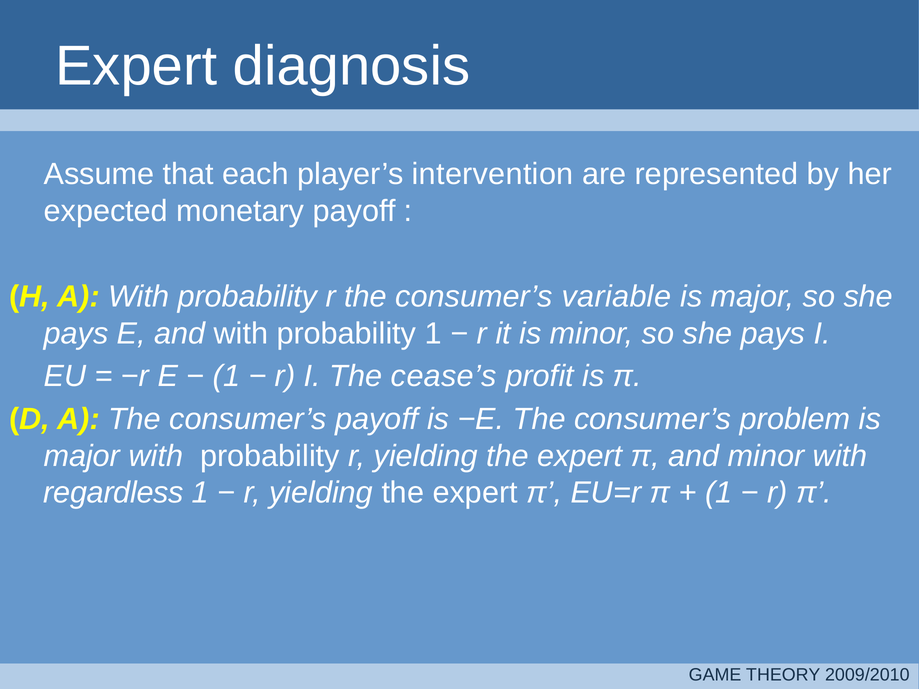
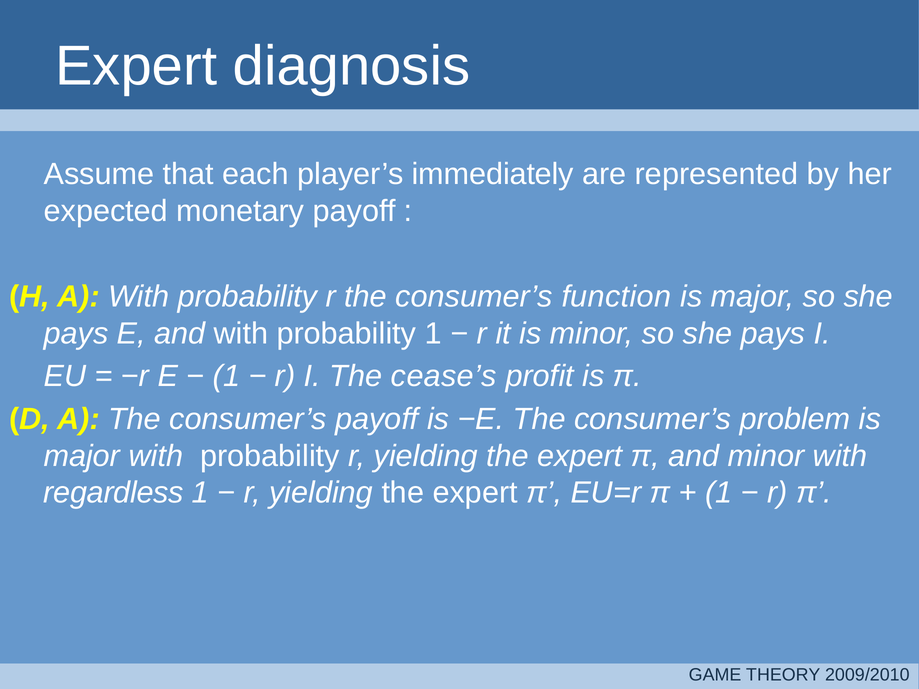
intervention: intervention -> immediately (493, 174)
variable: variable -> function (616, 297)
